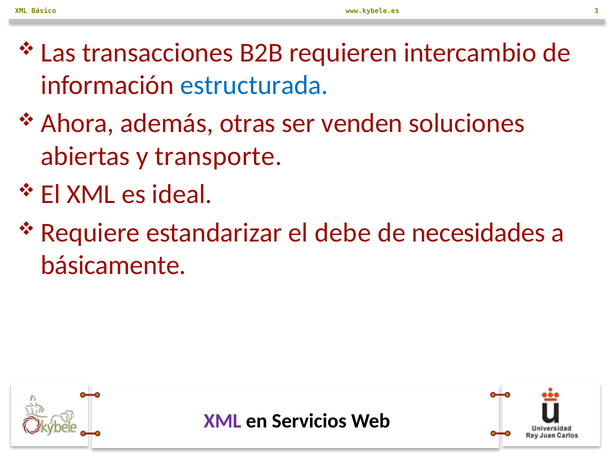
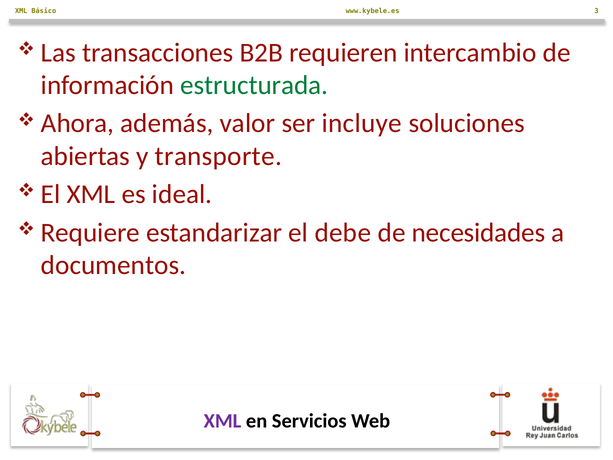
estructurada colour: blue -> green (254, 85)
otras: otras -> valor (247, 123)
venden: venden -> incluye (362, 123)
básicamente: básicamente -> documentos (113, 265)
